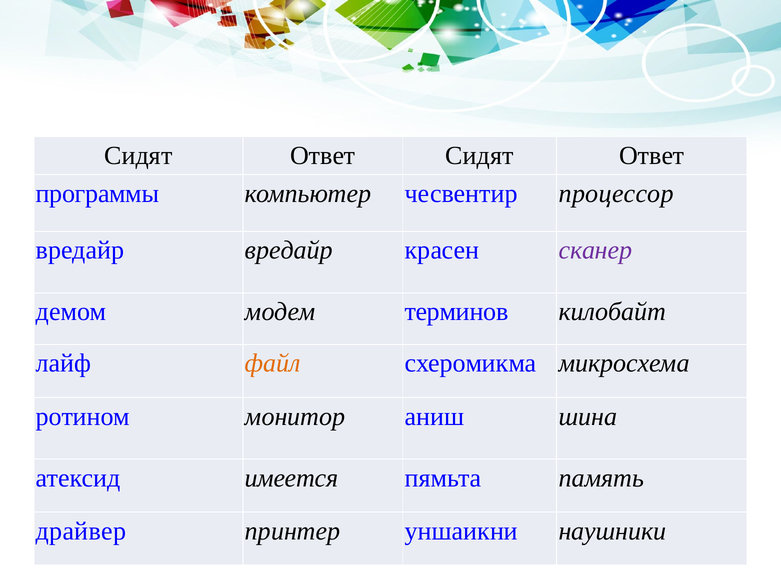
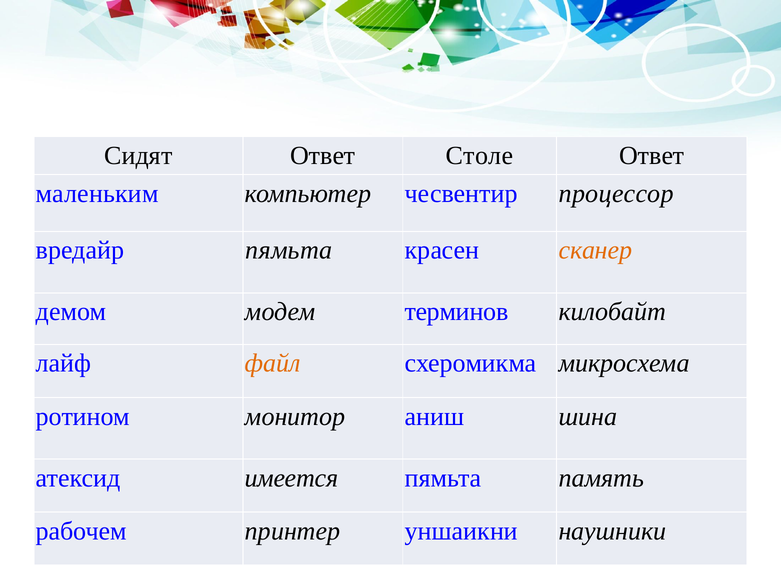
Ответ Сидят: Сидят -> Столе (480, 156)
программы: программы -> маленьким (97, 193)
вредайр вредайр: вредайр -> пямьта (289, 250)
сканер colour: purple -> orange (595, 250)
драйвер: драйвер -> рабочем (81, 531)
